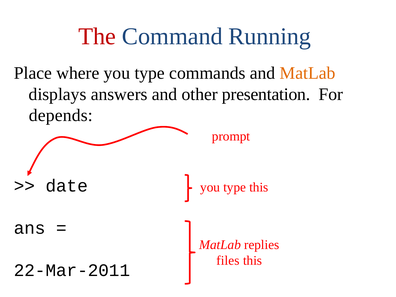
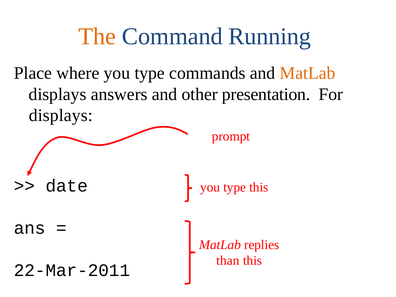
The colour: red -> orange (97, 36)
depends: depends -> displays (61, 115)
files: files -> than (228, 260)
